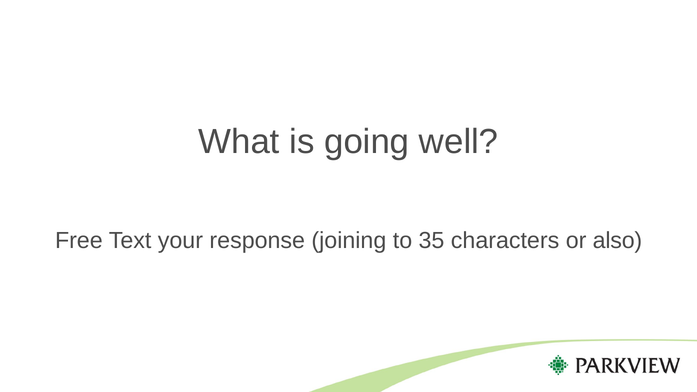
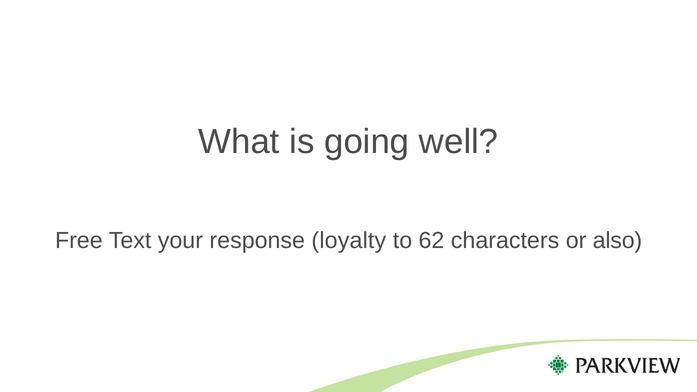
joining: joining -> loyalty (349, 241)
35: 35 -> 62 (431, 241)
